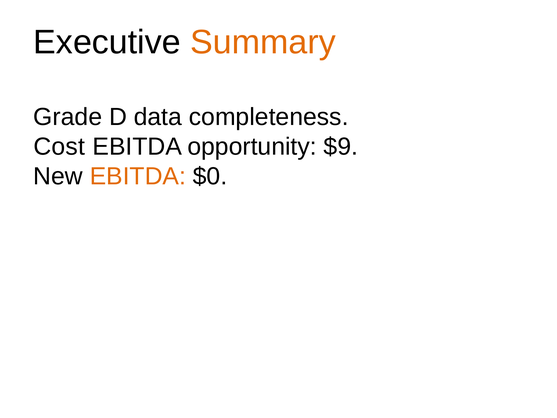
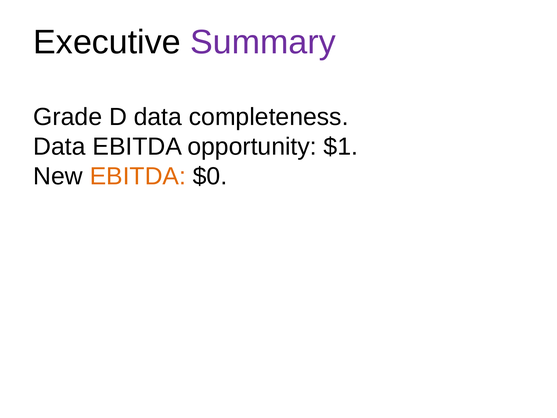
Summary colour: orange -> purple (263, 42)
Cost: Cost -> Data (59, 147)
$9: $9 -> $1 (341, 147)
